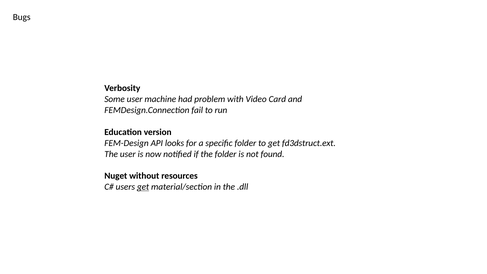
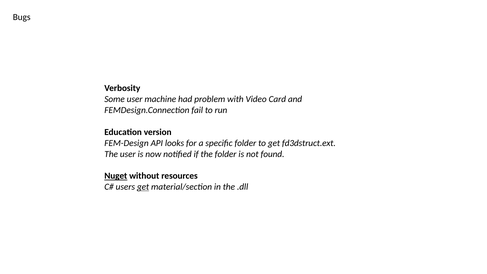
Nuget underline: none -> present (116, 176)
